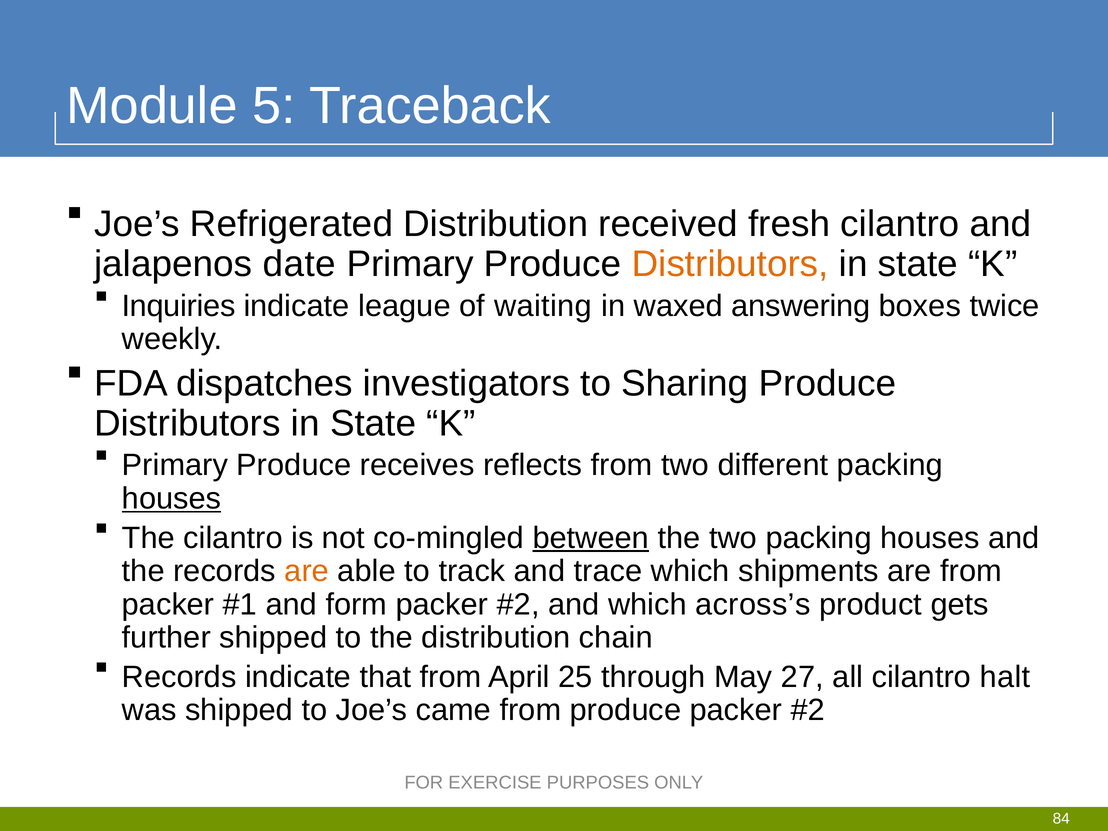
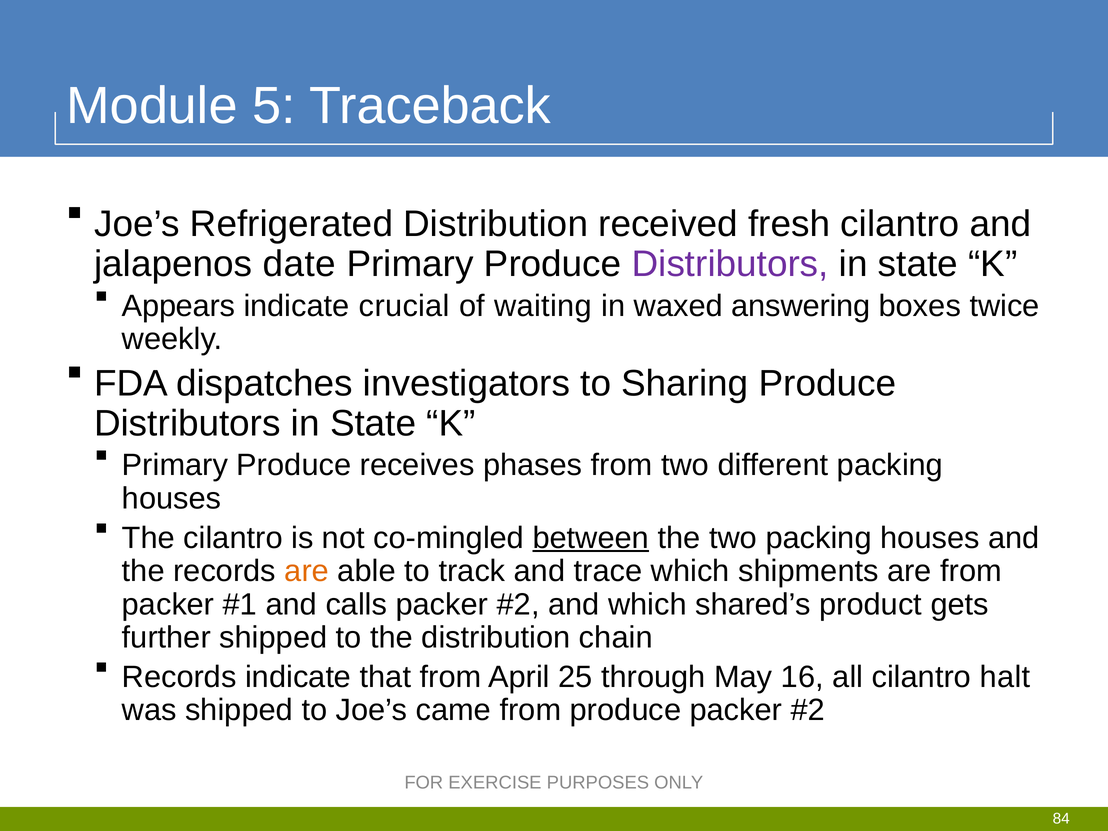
Distributors colour: orange -> purple (730, 264)
Inquiries: Inquiries -> Appears (178, 306)
league: league -> crucial (404, 306)
reflects: reflects -> phases (533, 465)
houses underline: present -> none (172, 499)
form: form -> calls (356, 604)
across’s: across’s -> shared’s (753, 604)
27: 27 -> 16 (802, 677)
